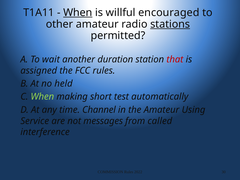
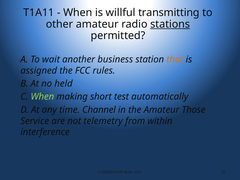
When underline: present -> none (78, 13)
encouraged: encouraged -> transmitting (169, 13)
duration: duration -> business (115, 59)
that colour: red -> orange (175, 59)
Using: Using -> Those (194, 110)
messages: messages -> telemetry (103, 121)
called: called -> within (160, 121)
